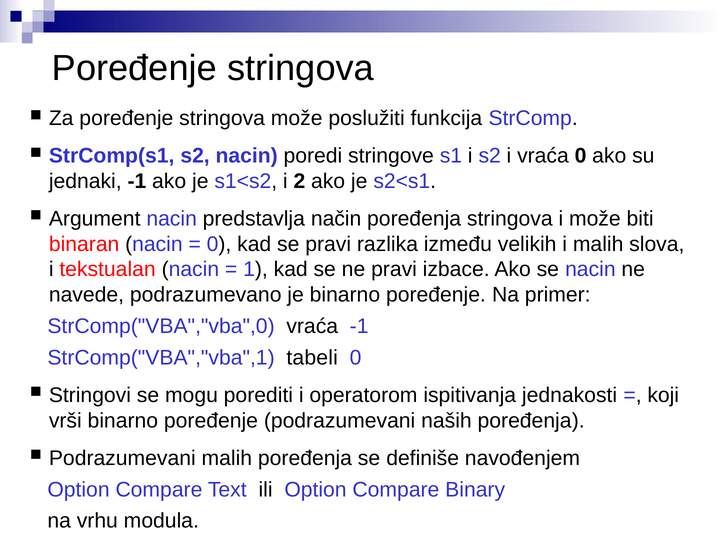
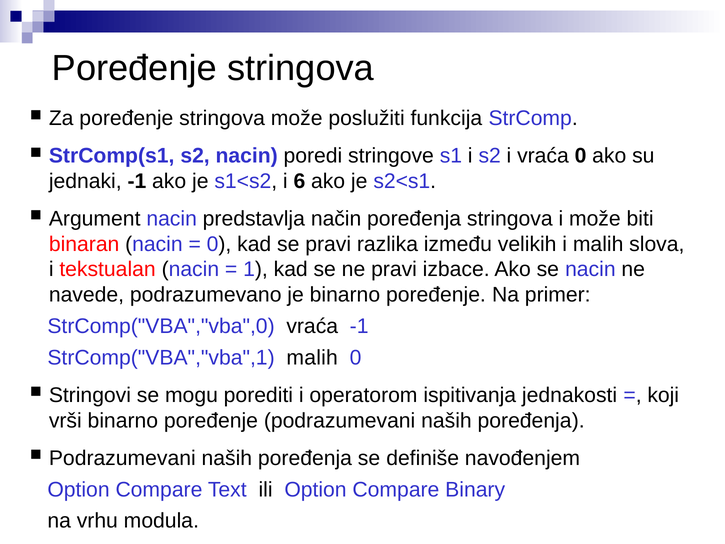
2: 2 -> 6 (299, 181)
StrComp("VBA","vba",1 tabeli: tabeli -> malih (312, 358)
malih: malih -> naših (227, 458)
